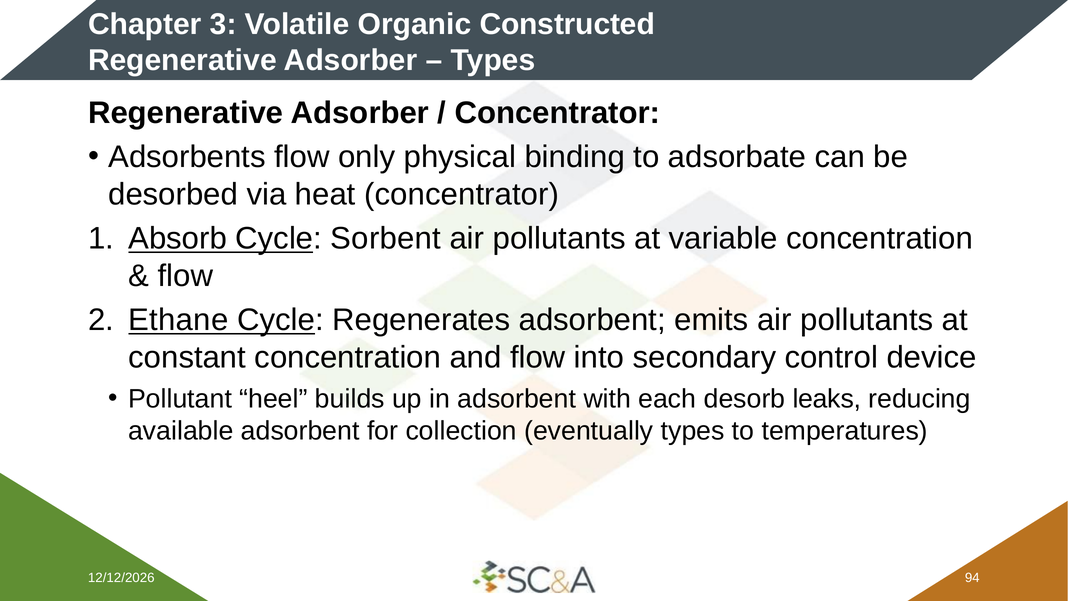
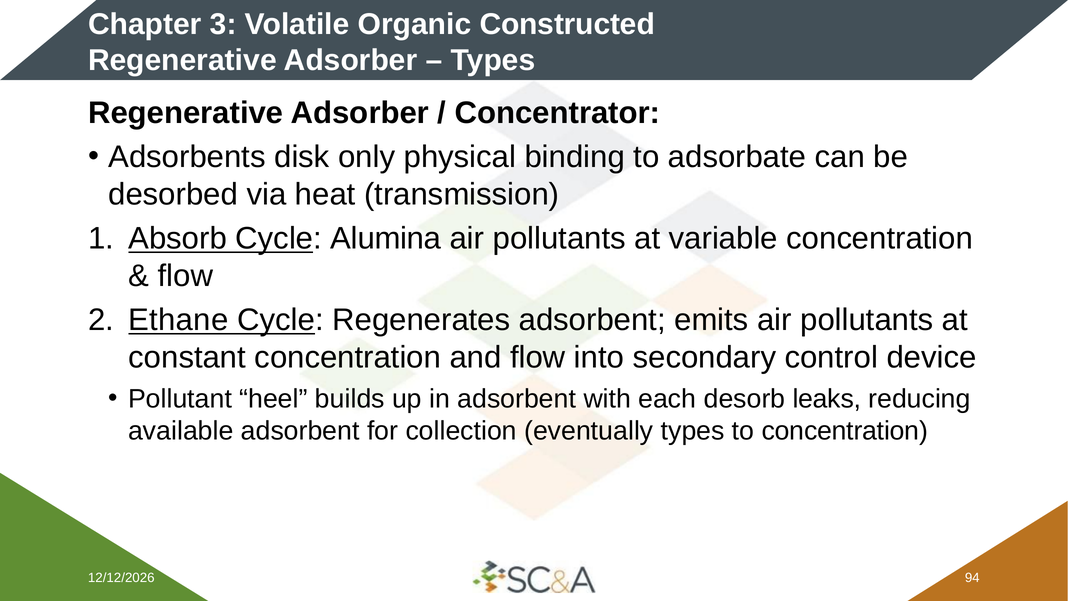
Adsorbents flow: flow -> disk (302, 157)
heat concentrator: concentrator -> transmission (462, 194)
Sorbent: Sorbent -> Alumina (386, 239)
to temperatures: temperatures -> concentration (845, 431)
